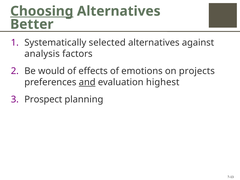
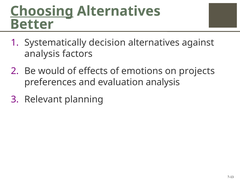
selected: selected -> decision (107, 43)
and underline: present -> none (87, 82)
evaluation highest: highest -> analysis (163, 82)
Prospect: Prospect -> Relevant (43, 99)
